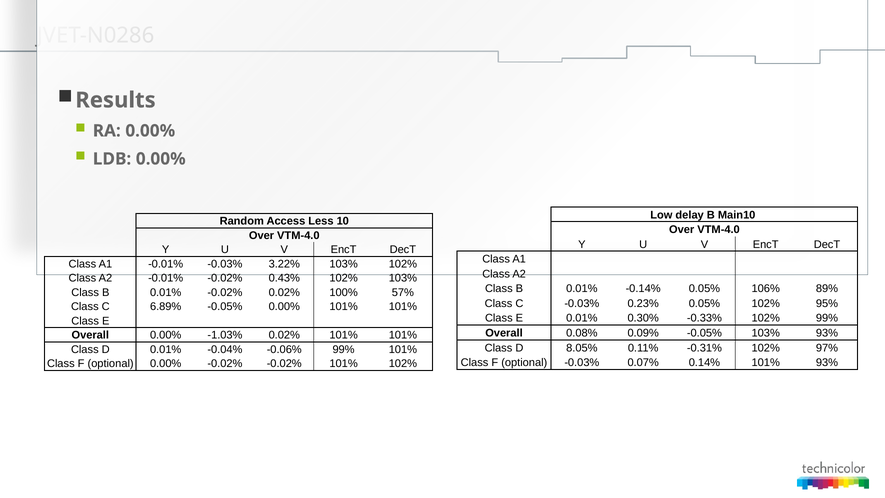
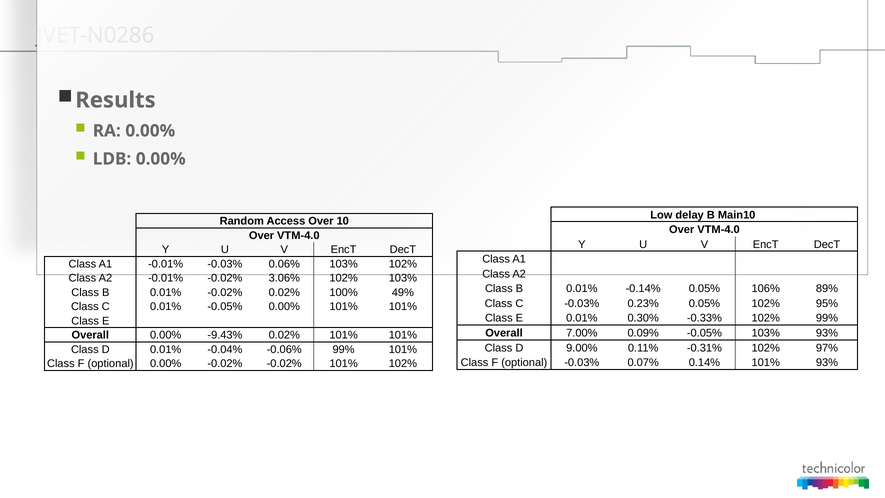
Access Less: Less -> Over (321, 221)
3.22%: 3.22% -> 0.06% (284, 264)
0.43%: 0.43% -> 3.06% (284, 278)
57%: 57% -> 49% (403, 292)
C 6.89%: 6.89% -> 0.01% (166, 307)
0.08%: 0.08% -> 7.00% (582, 333)
-1.03%: -1.03% -> -9.43% (225, 335)
8.05%: 8.05% -> 9.00% (582, 348)
